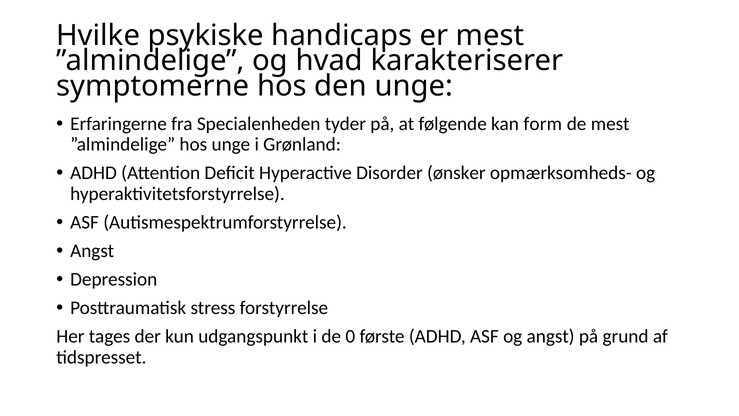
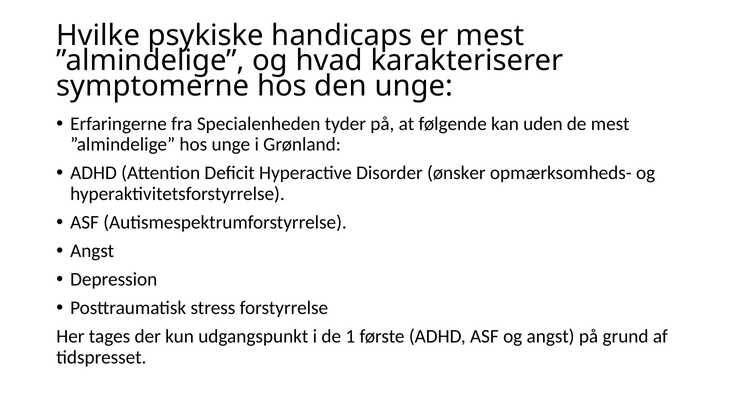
form: form -> uden (543, 124)
0: 0 -> 1 (350, 336)
